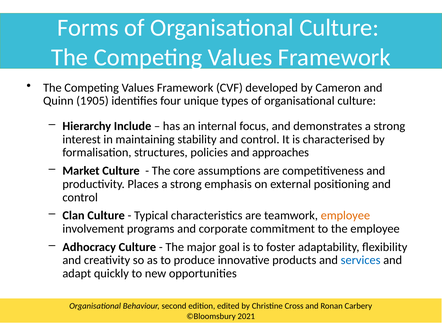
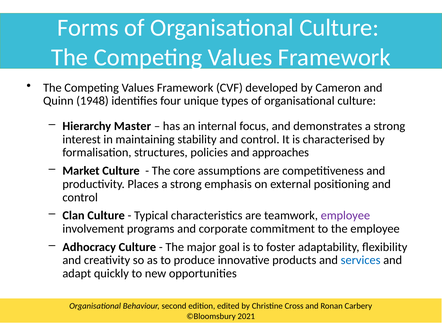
1905: 1905 -> 1948 (92, 101)
Include: Include -> Master (133, 126)
employee colour: orange -> purple (345, 216)
